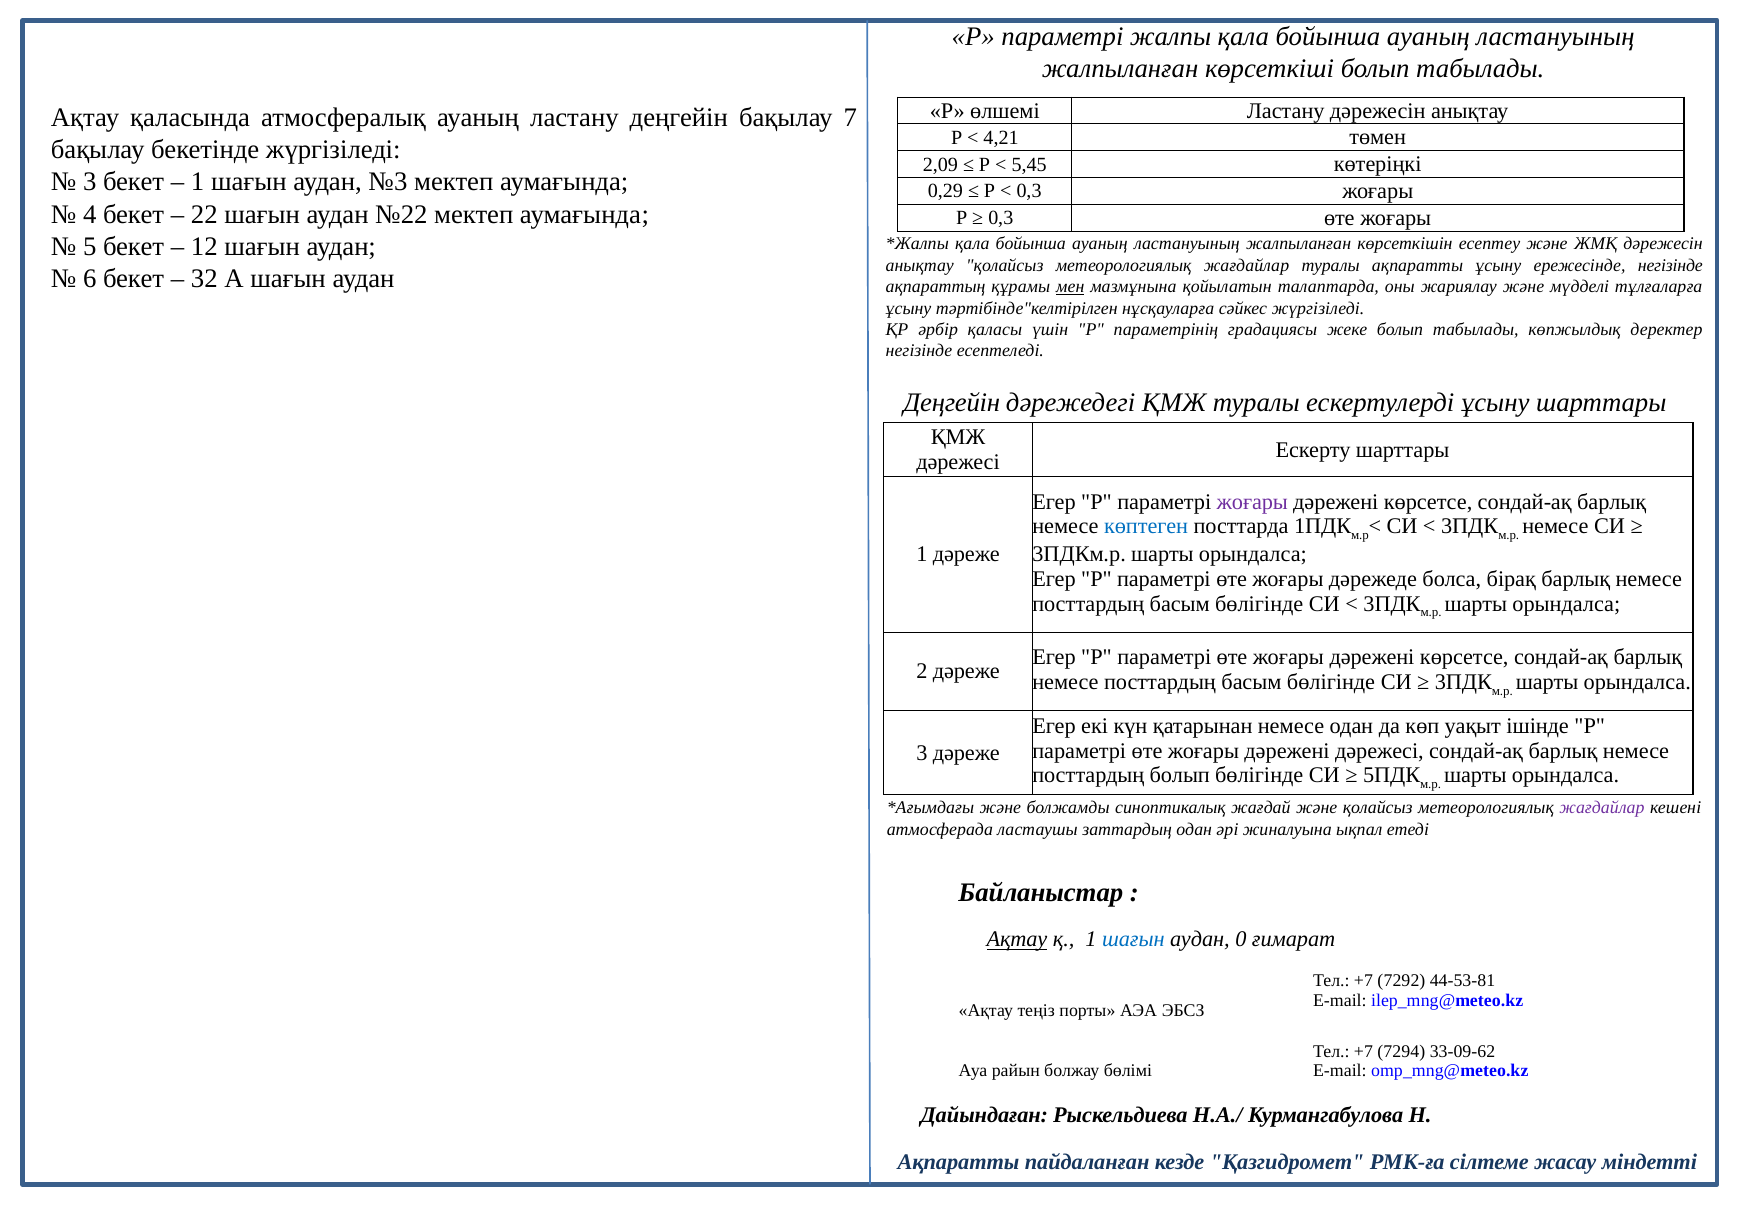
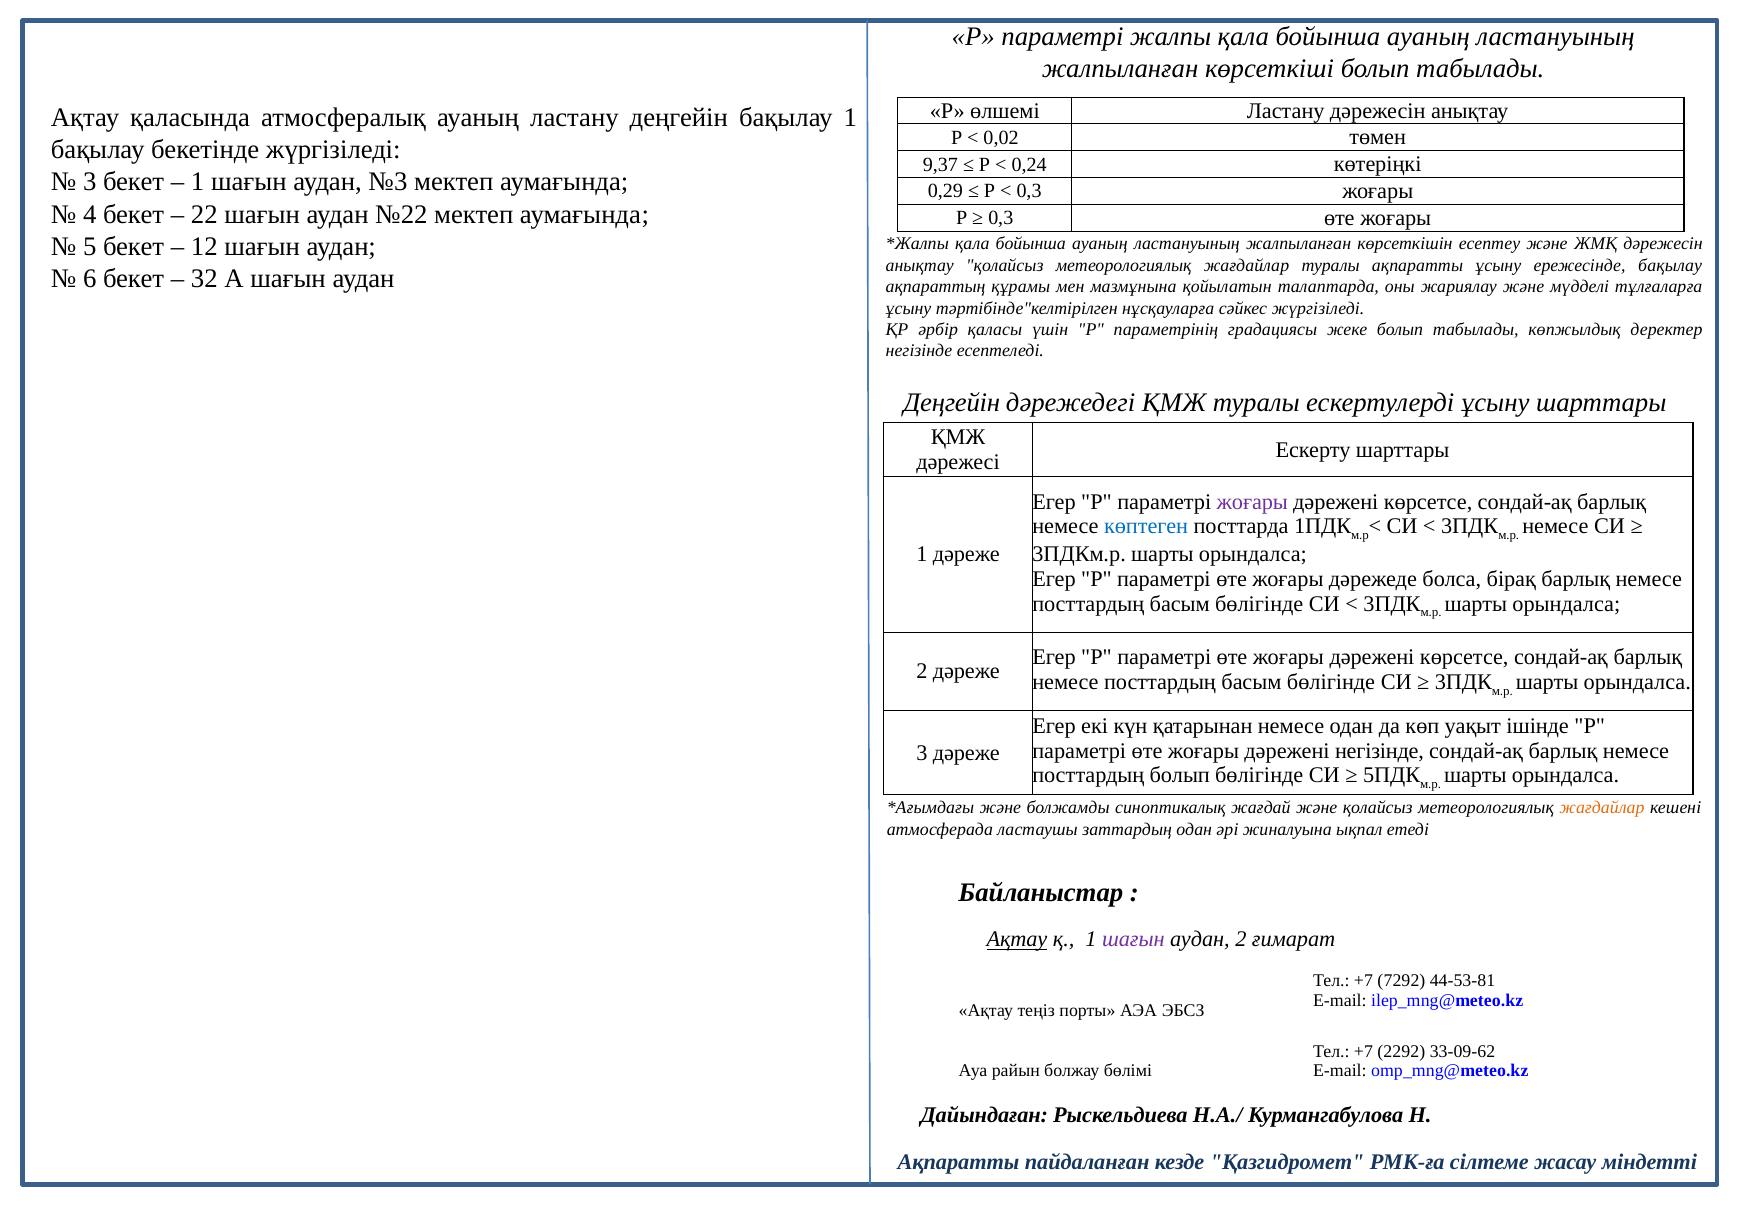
бақылау 7: 7 -> 1 (850, 118)
4,21: 4,21 -> 0,02 (1001, 138)
2,09: 2,09 -> 9,37 (940, 164)
5,45: 5,45 -> 0,24 (1029, 164)
ережесінде негізінде: негізінде -> бақылау (1670, 265)
мен underline: present -> none (1070, 287)
дәрежені дәрежесі: дәрежесі -> негізінде (1379, 751)
жағдайлар colour: purple -> orange (1602, 807)
шағын colour: blue -> purple (1133, 939)
аудан 0: 0 -> 2 (1241, 939)
7294: 7294 -> 2292 (1401, 1051)
